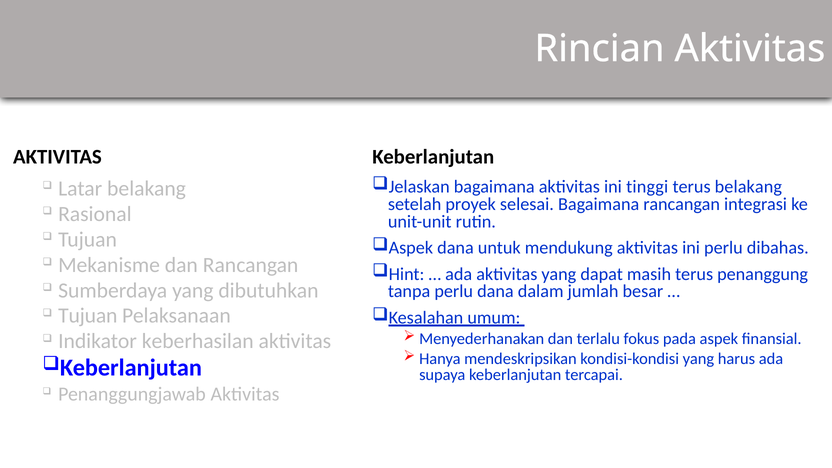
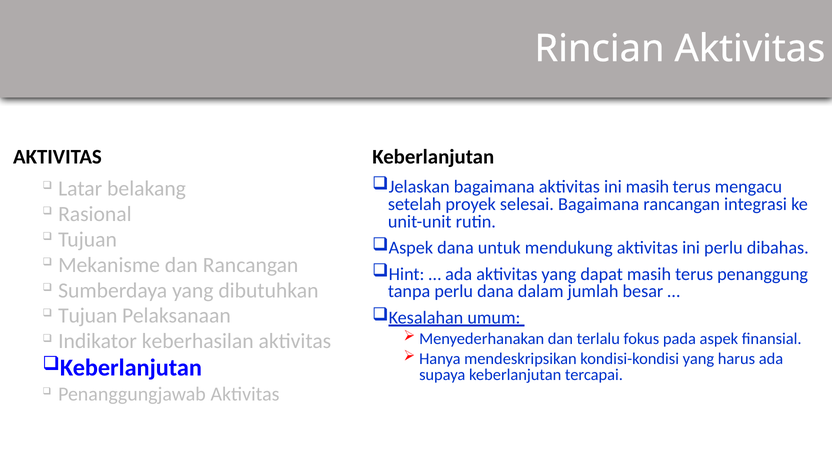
ini tinggi: tinggi -> masih (647, 187)
terus belakang: belakang -> mengacu (748, 187)
